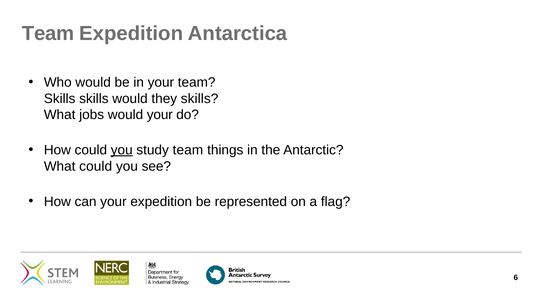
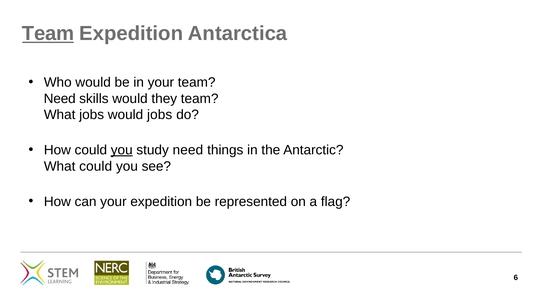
Team underline: none -> present (48, 33)
Skills: Skills -> Need (60, 99)
they skills: skills -> team (200, 99)
would your: your -> jobs (160, 115)
study team: team -> need (188, 150)
